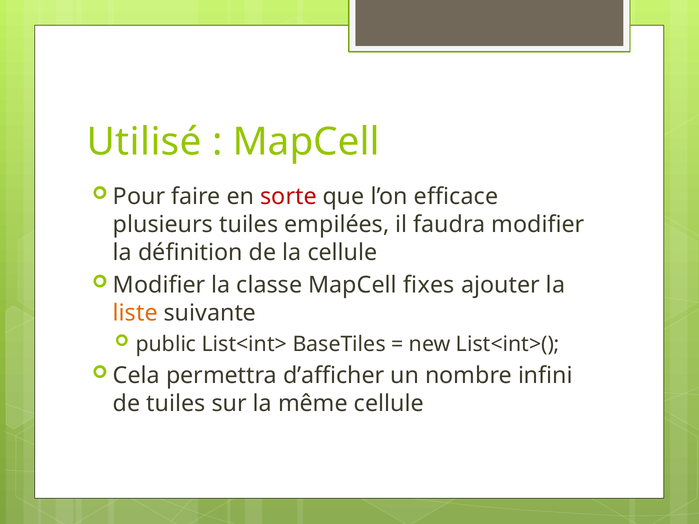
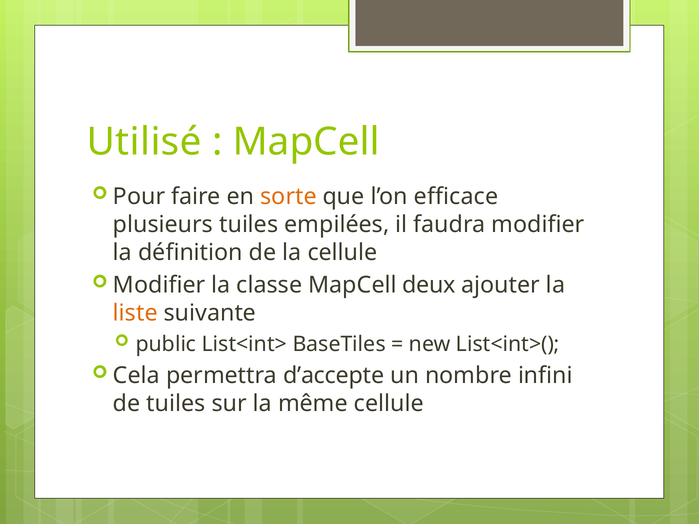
sorte colour: red -> orange (288, 197)
fixes: fixes -> deux (429, 285)
d’afficher: d’afficher -> d’accepte (334, 376)
